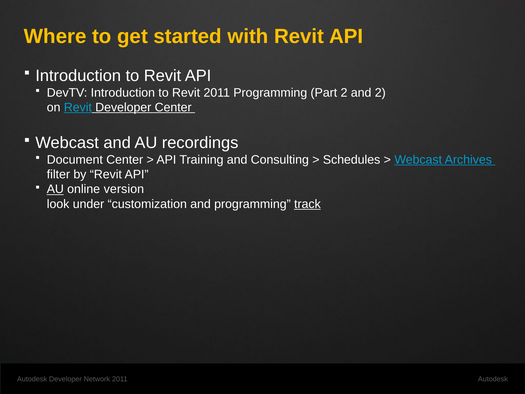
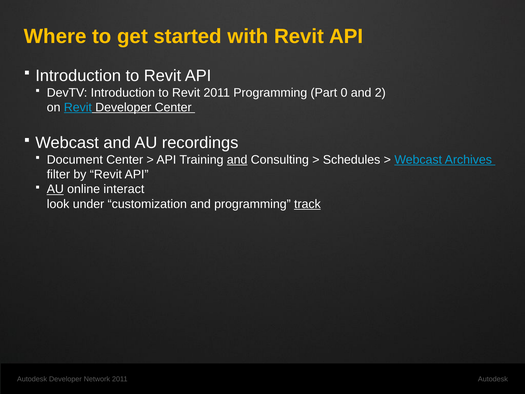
Part 2: 2 -> 0 (344, 93)
and underline: none -> present (237, 160)
version: version -> interact (124, 189)
